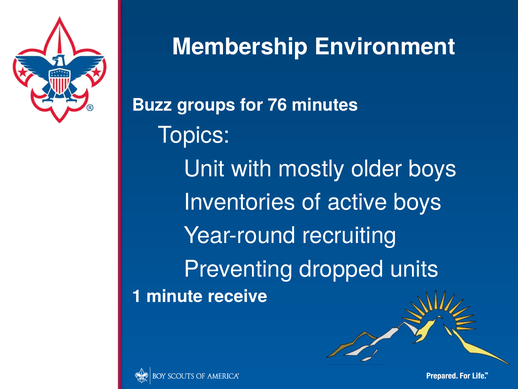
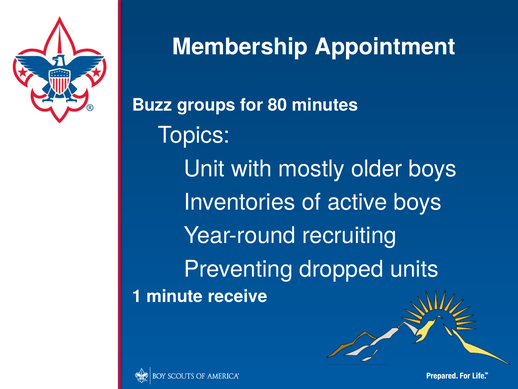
Environment: Environment -> Appointment (385, 47)
76: 76 -> 80 (278, 105)
